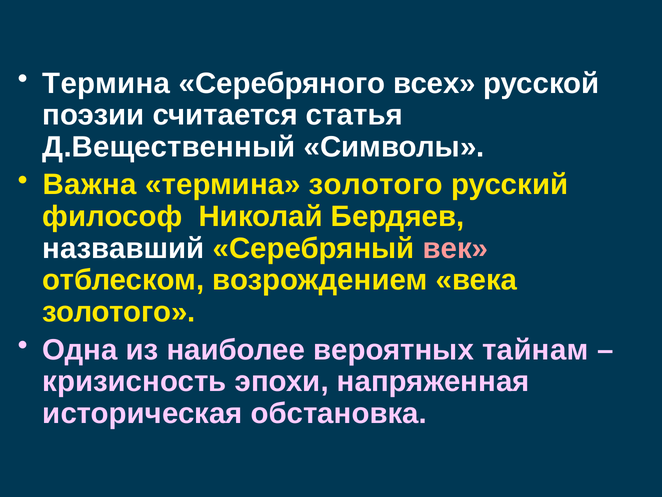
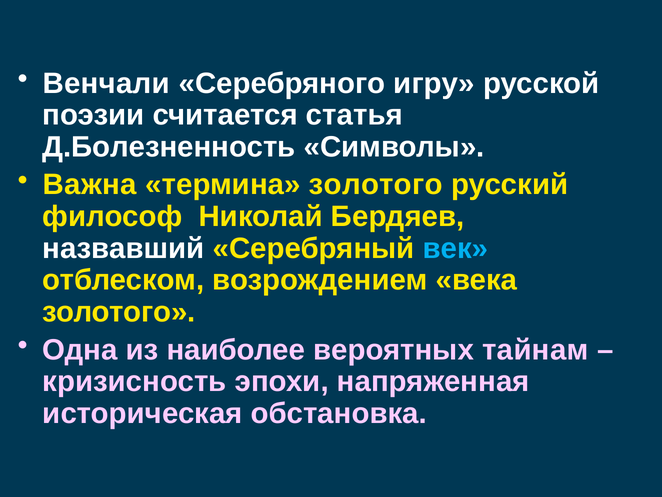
Термина: Термина -> Венчали (106, 83)
всех: всех -> игру (434, 83)
Д.Вещественный: Д.Вещественный -> Д.Болезненность (169, 147)
век colour: pink -> light blue (455, 248)
